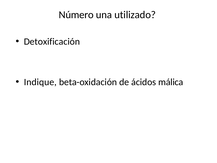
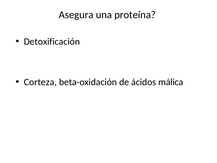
Número: Número -> Asegura (76, 15)
utilizado: utilizado -> proteína (135, 15)
Indique: Indique -> Corteza (40, 82)
